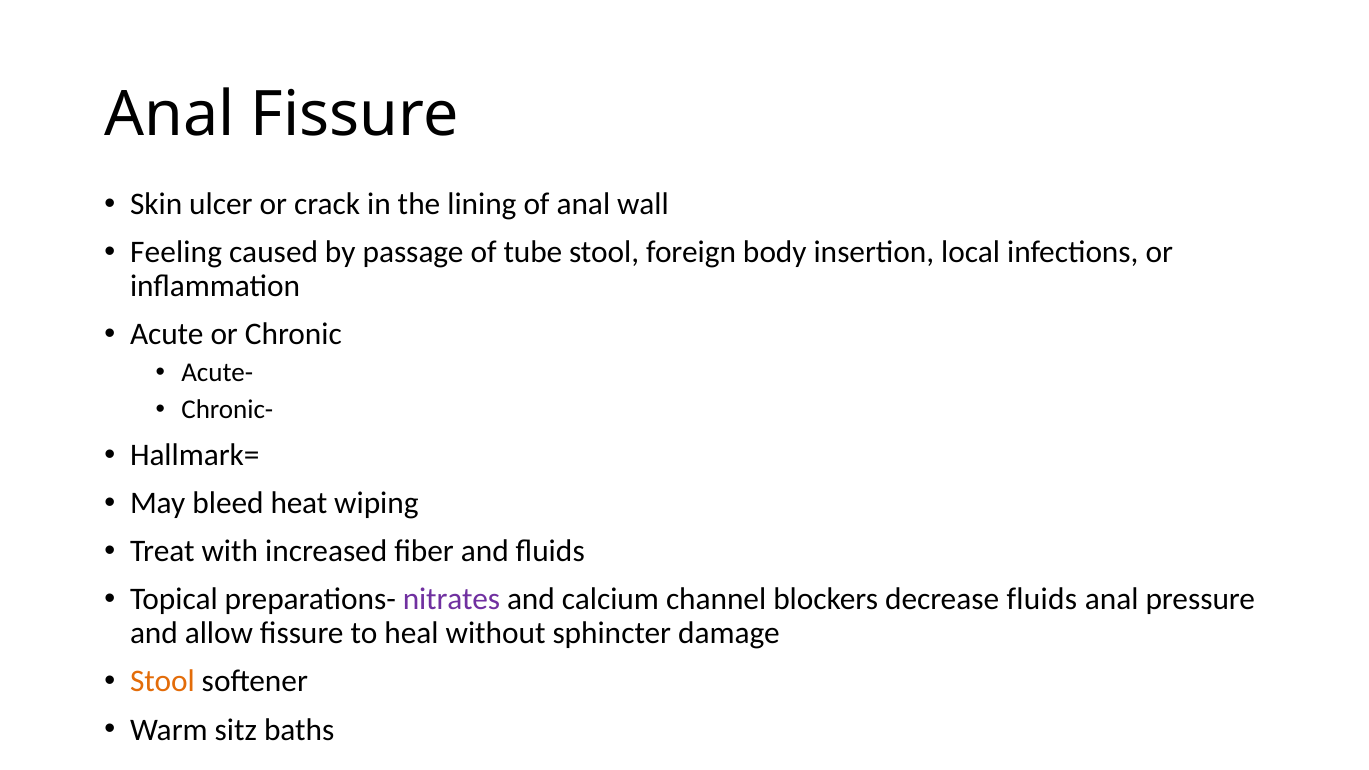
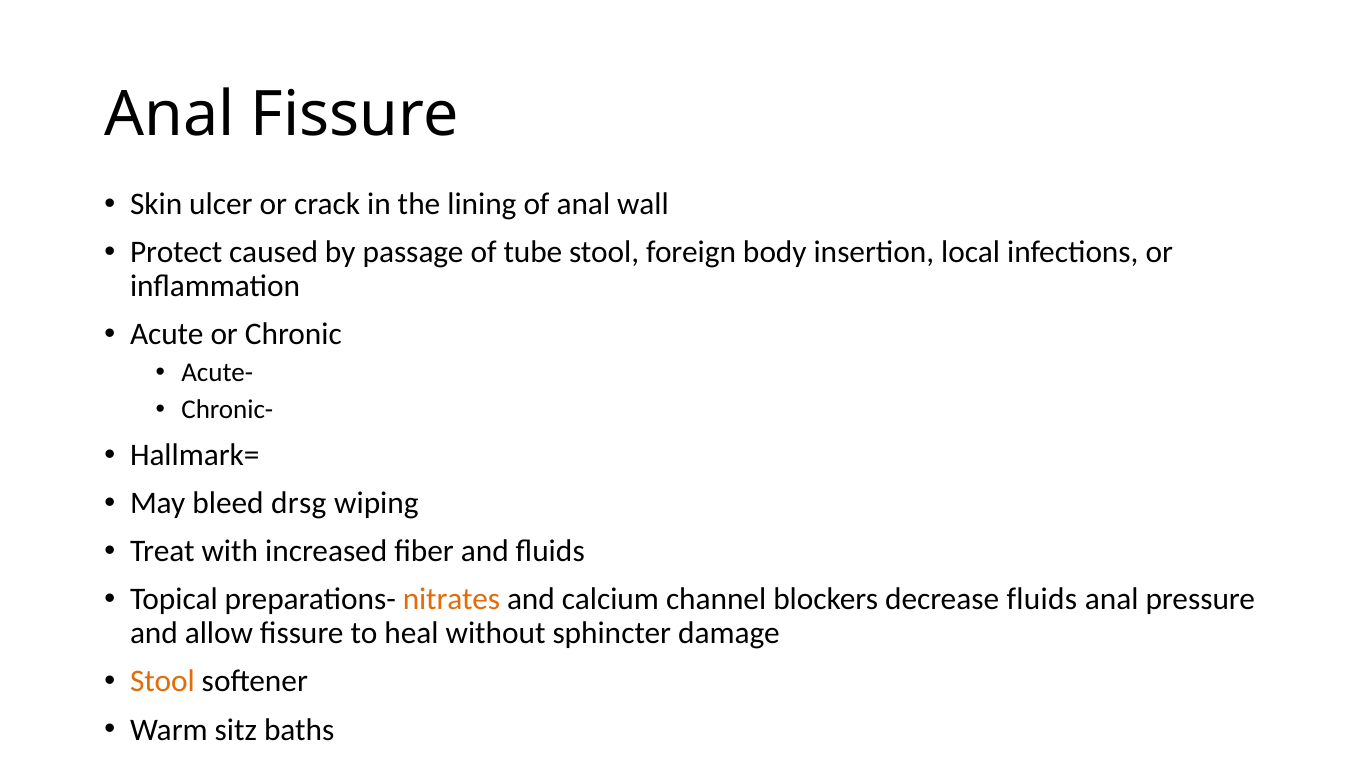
Feeling: Feeling -> Protect (176, 252)
heat: heat -> drsg (299, 503)
nitrates colour: purple -> orange (452, 600)
